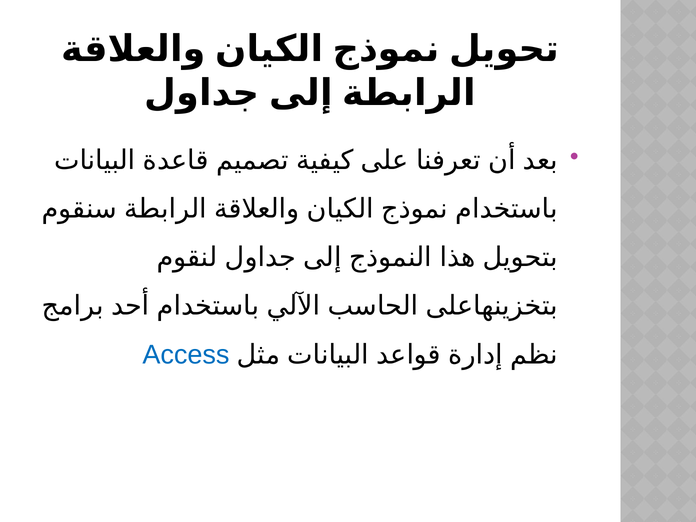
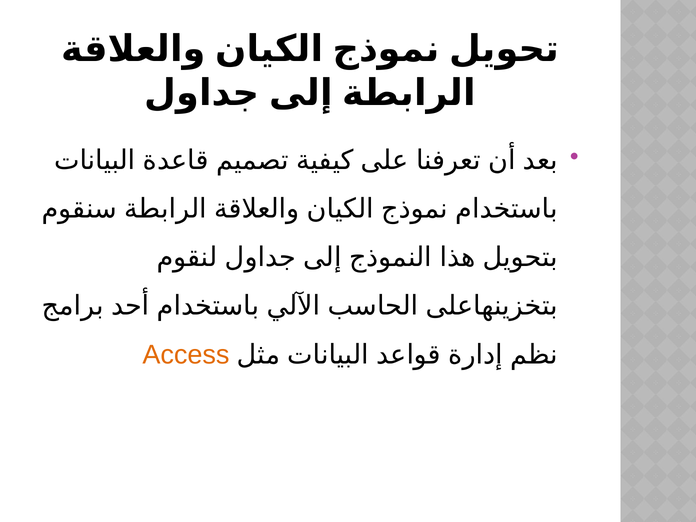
Access colour: blue -> orange (186, 355)
